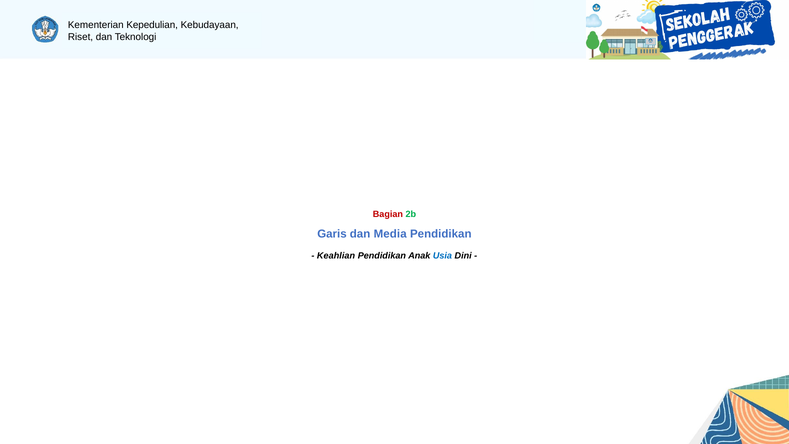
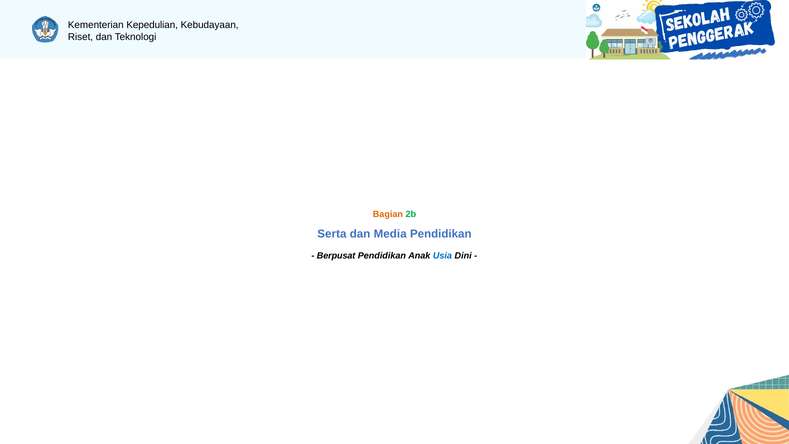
Bagian colour: red -> orange (388, 214)
Garis: Garis -> Serta (332, 234)
Keahlian: Keahlian -> Berpusat (336, 256)
